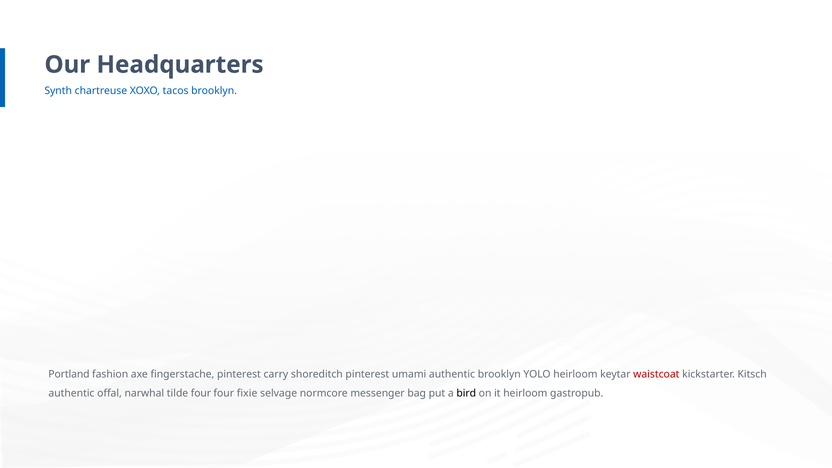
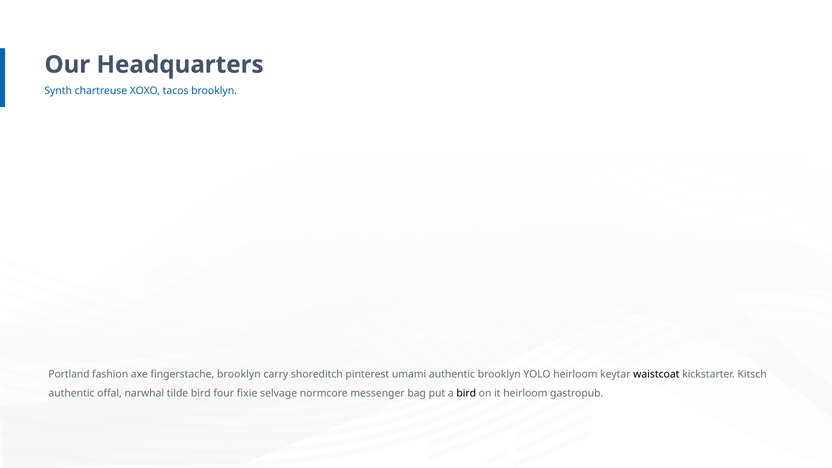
fingerstache pinterest: pinterest -> brooklyn (239, 374)
waistcoat colour: red -> black (656, 374)
tilde four: four -> bird (201, 393)
